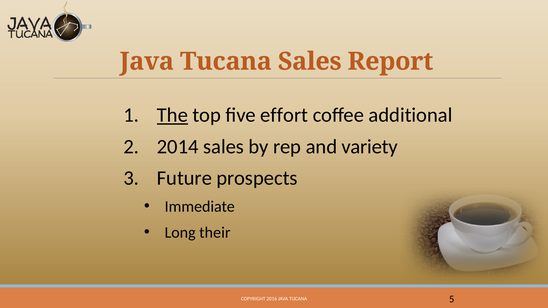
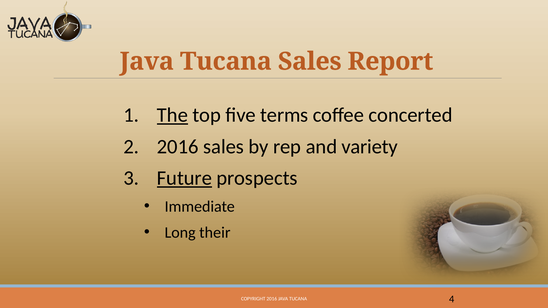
effort: effort -> terms (284, 115)
additional: additional -> concerted (411, 115)
2014: 2014 -> 2016 (178, 147)
Future underline: none -> present (184, 178)
5: 5 -> 4 (452, 299)
